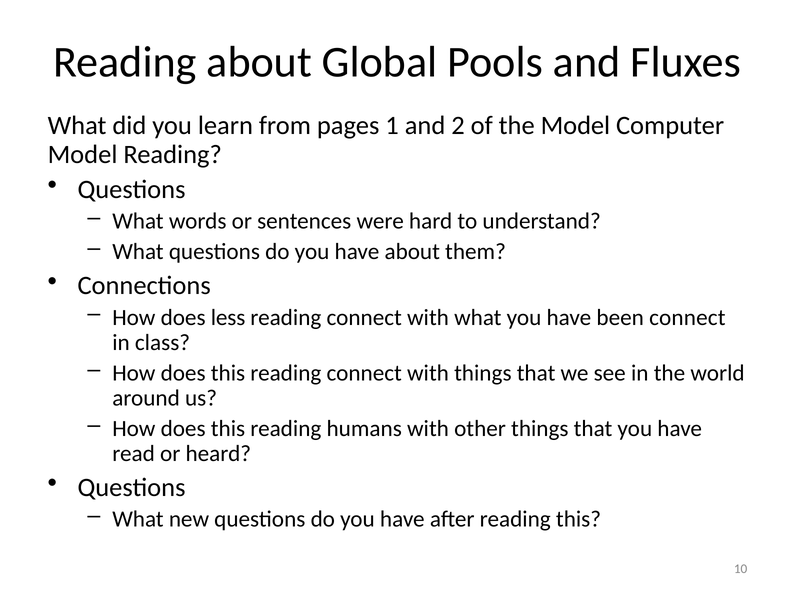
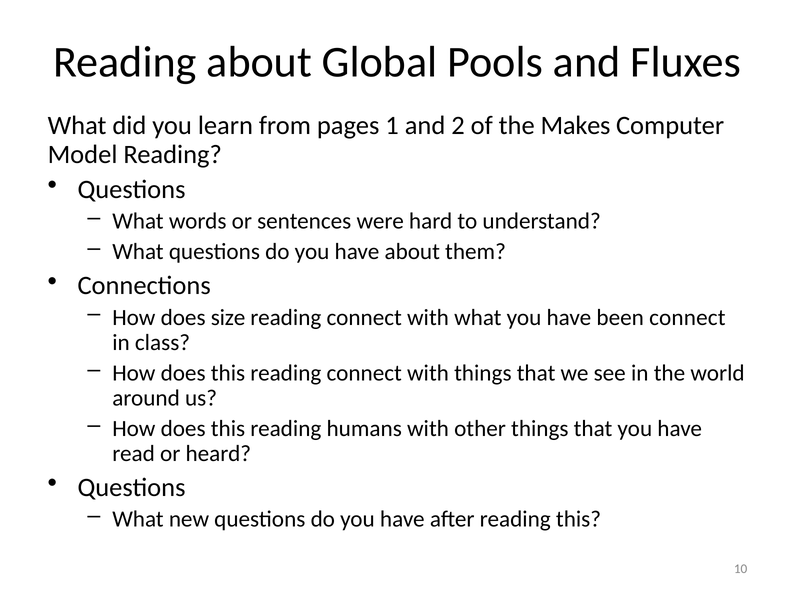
the Model: Model -> Makes (576, 126)
less: less -> size (228, 318)
